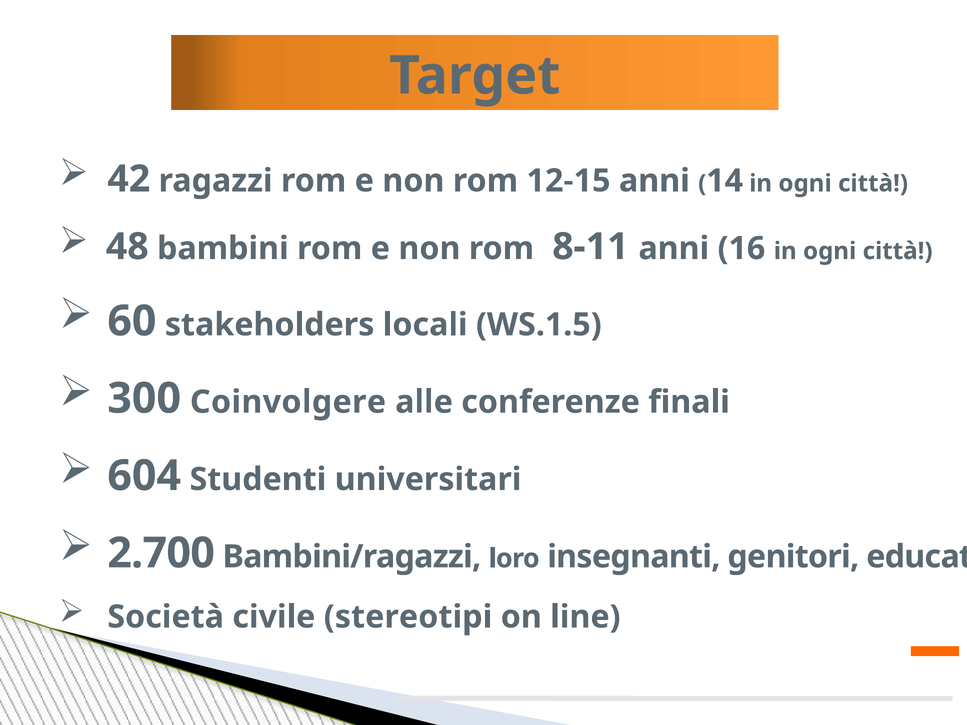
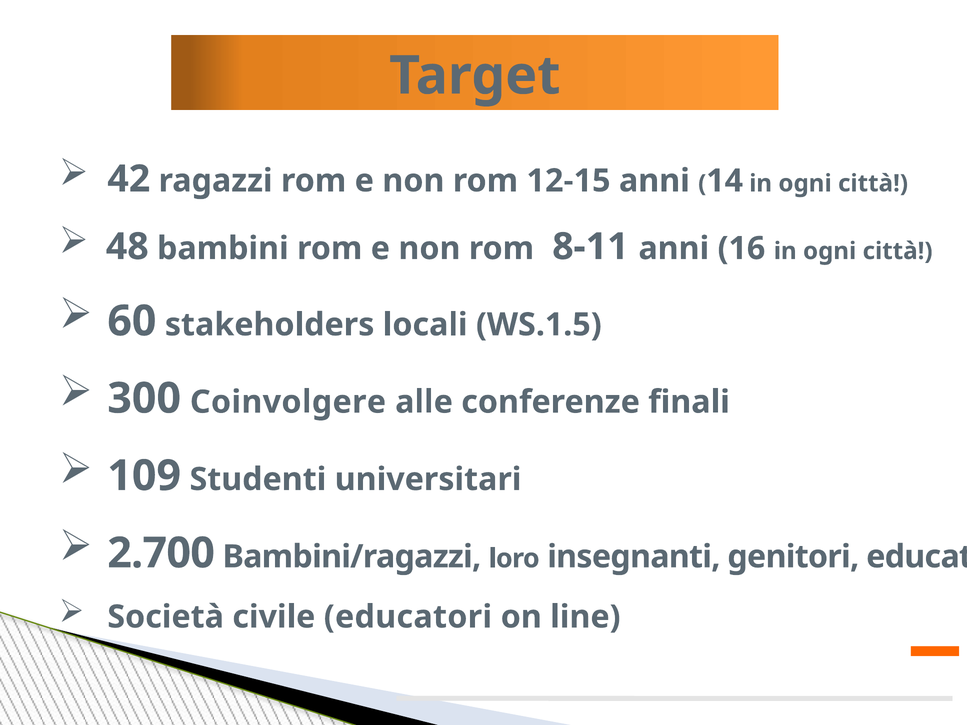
604: 604 -> 109 (144, 476)
civile stereotipi: stereotipi -> educatori (408, 617)
